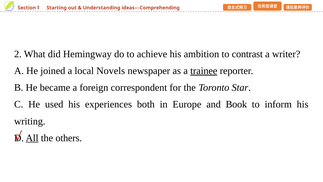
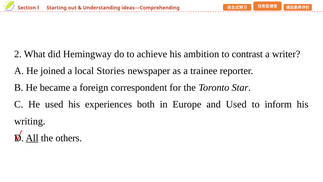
Novels: Novels -> Stories (111, 71)
trainee underline: present -> none (204, 71)
and Book: Book -> Used (236, 104)
